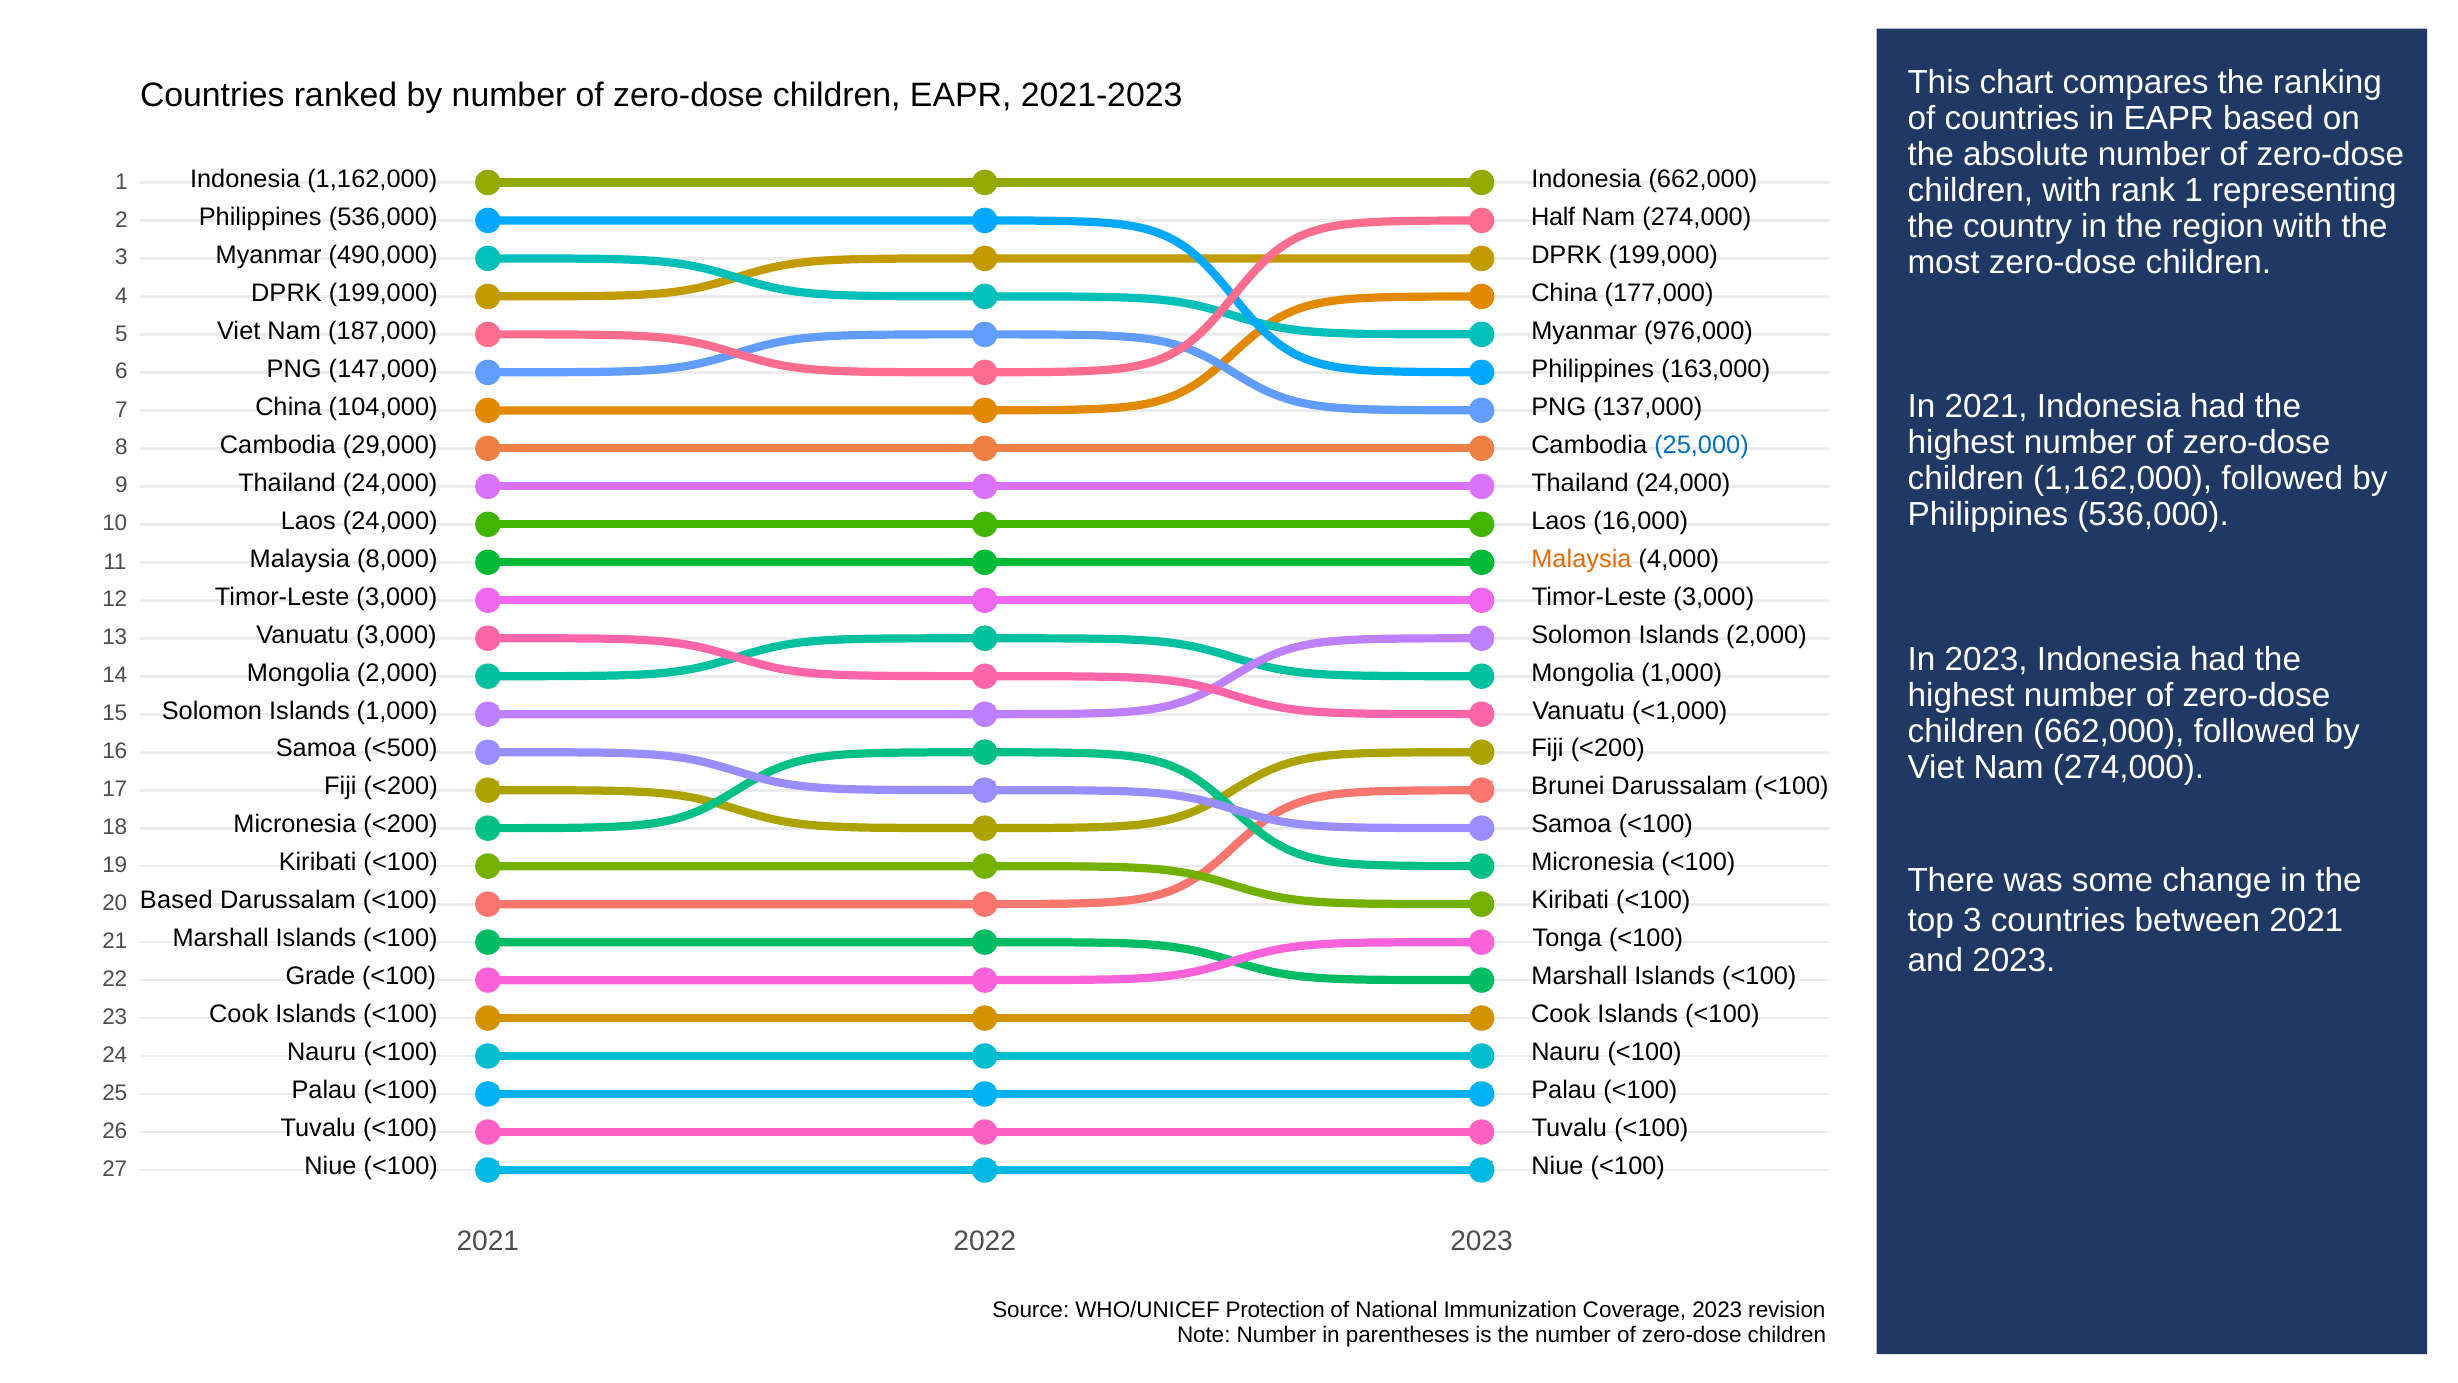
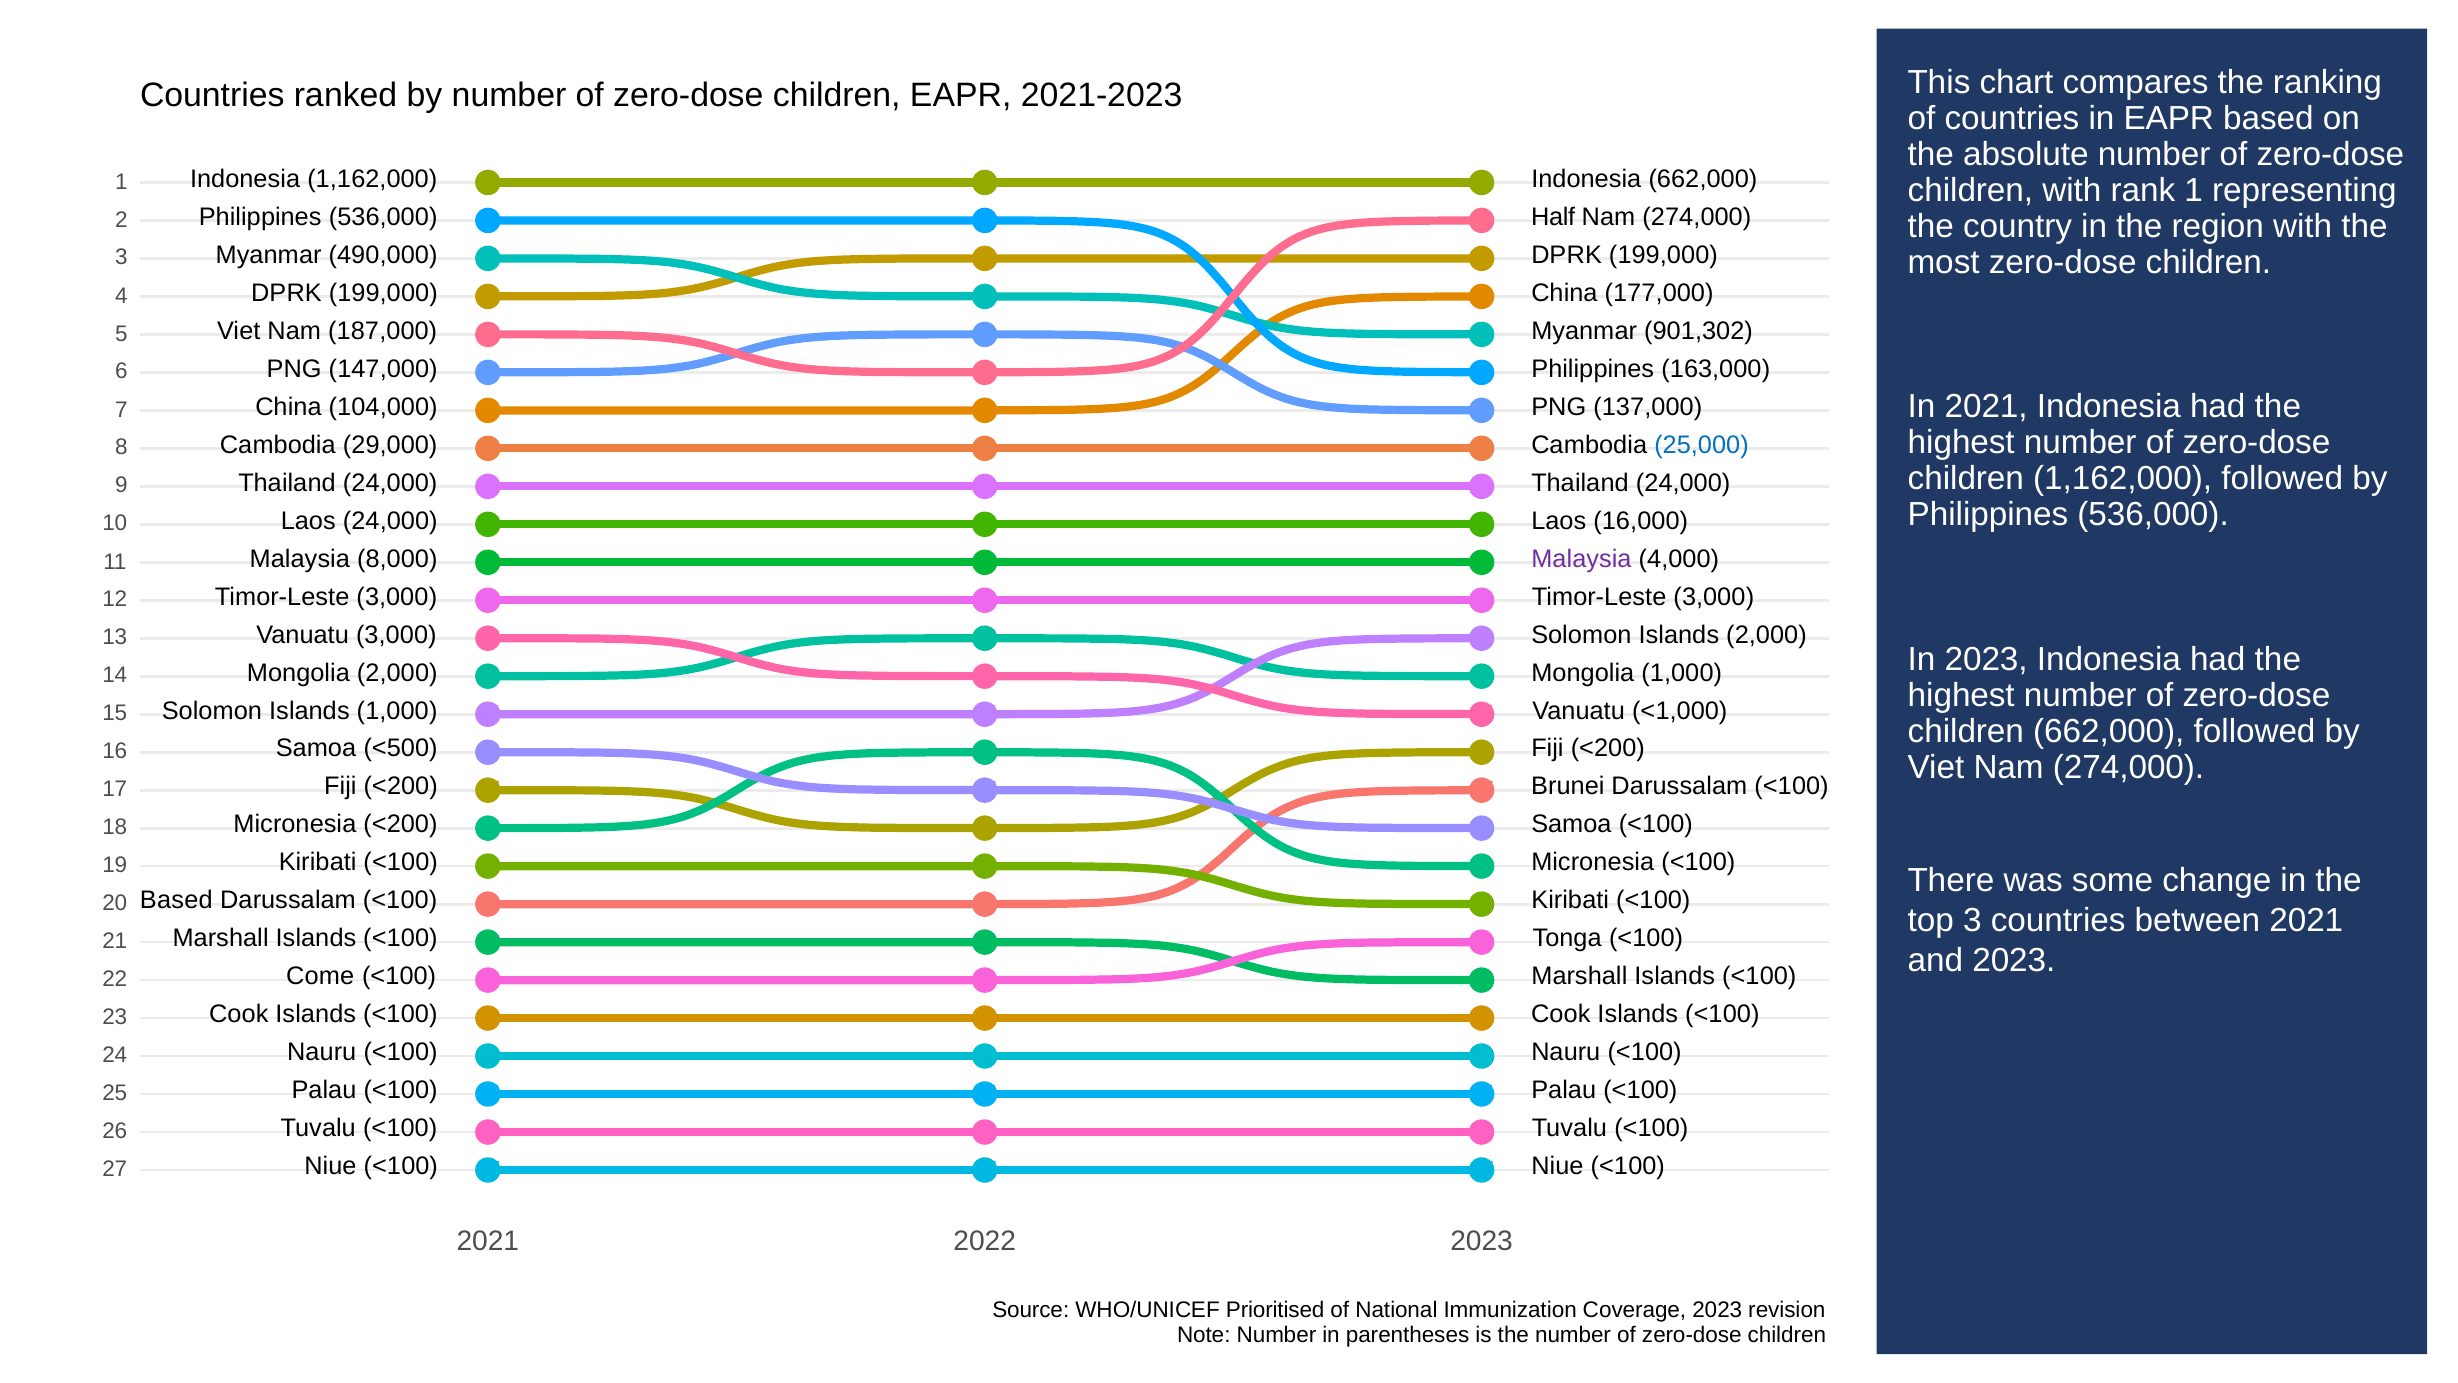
976,000: 976,000 -> 901,302 (1699, 331)
Malaysia colour: orange -> purple (1581, 559)
Grade: Grade -> Come (320, 976)
Protection: Protection -> Prioritised (1275, 1310)
